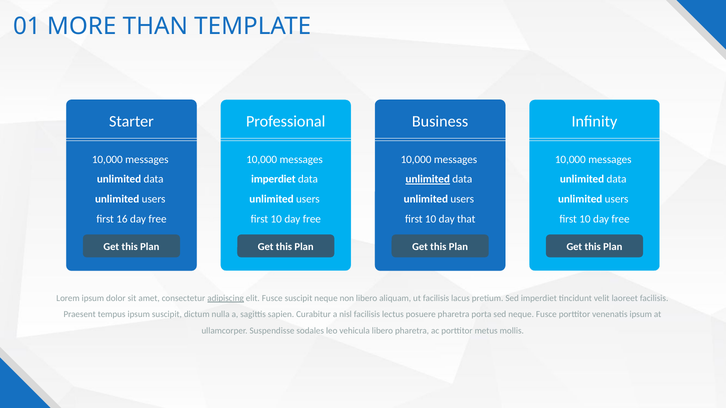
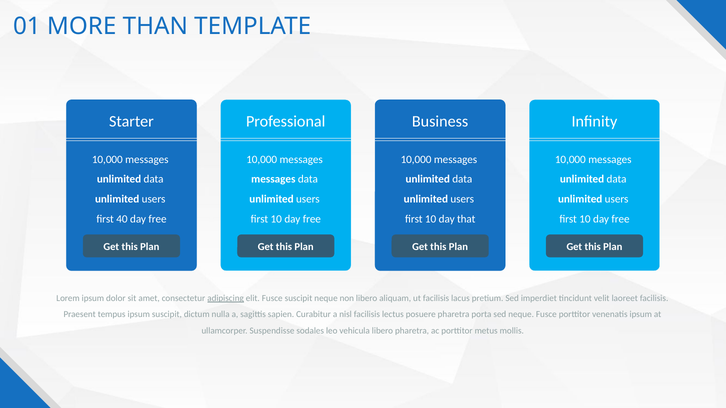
imperdiet: imperdiet -> messages (273, 179)
unlimited underline: present -> none (428, 179)
16: 16 -> 40 (122, 219)
